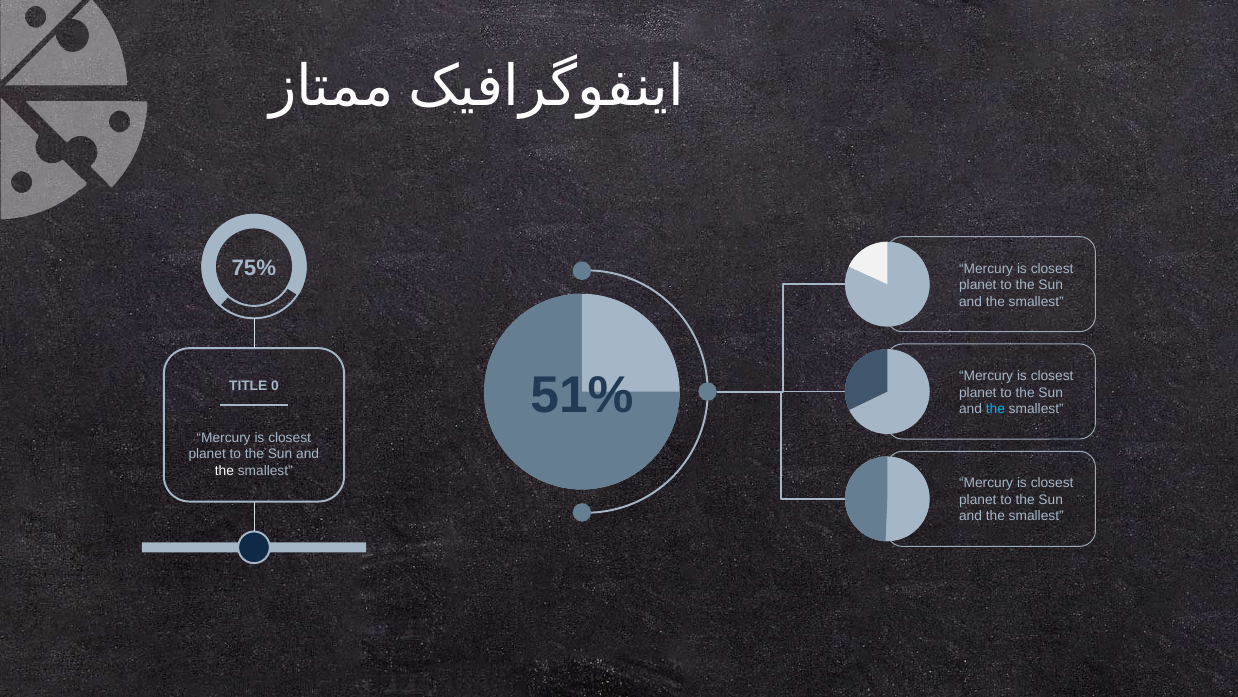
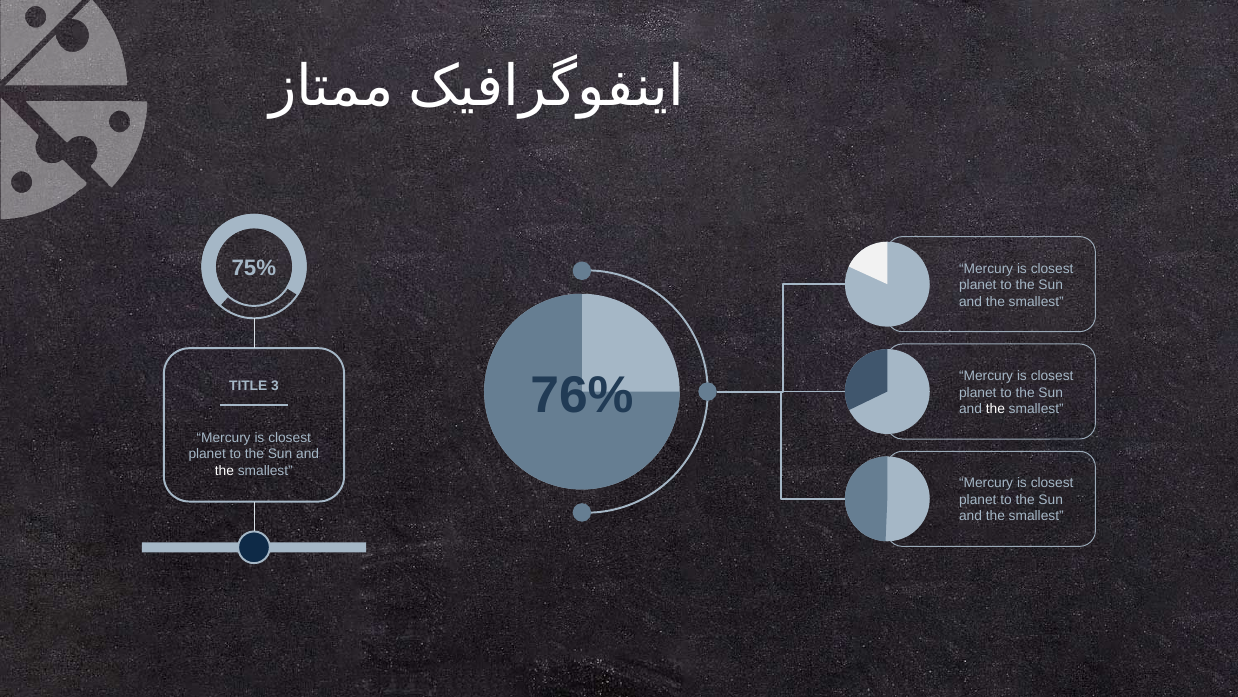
51%: 51% -> 76% (582, 395)
0: 0 -> 3 (275, 386)
the colour: light blue -> white (995, 409)
